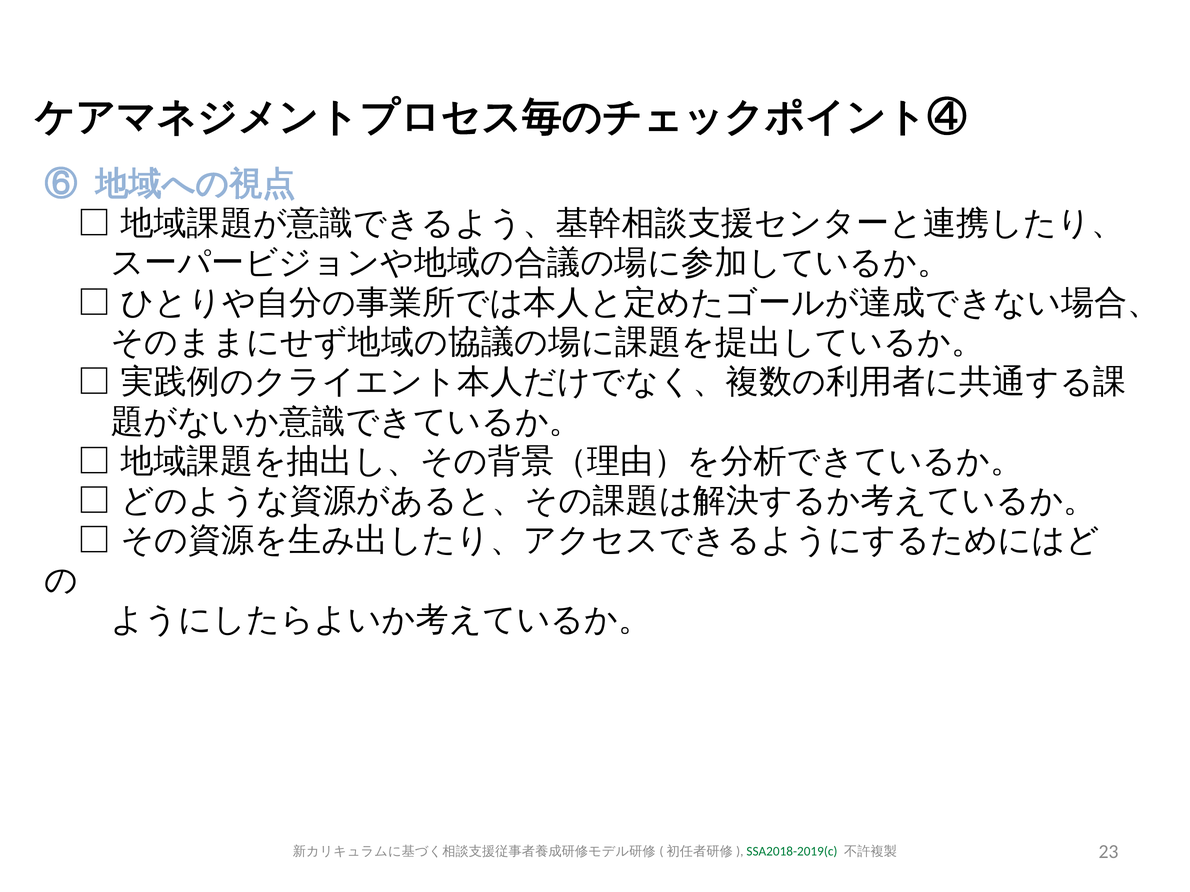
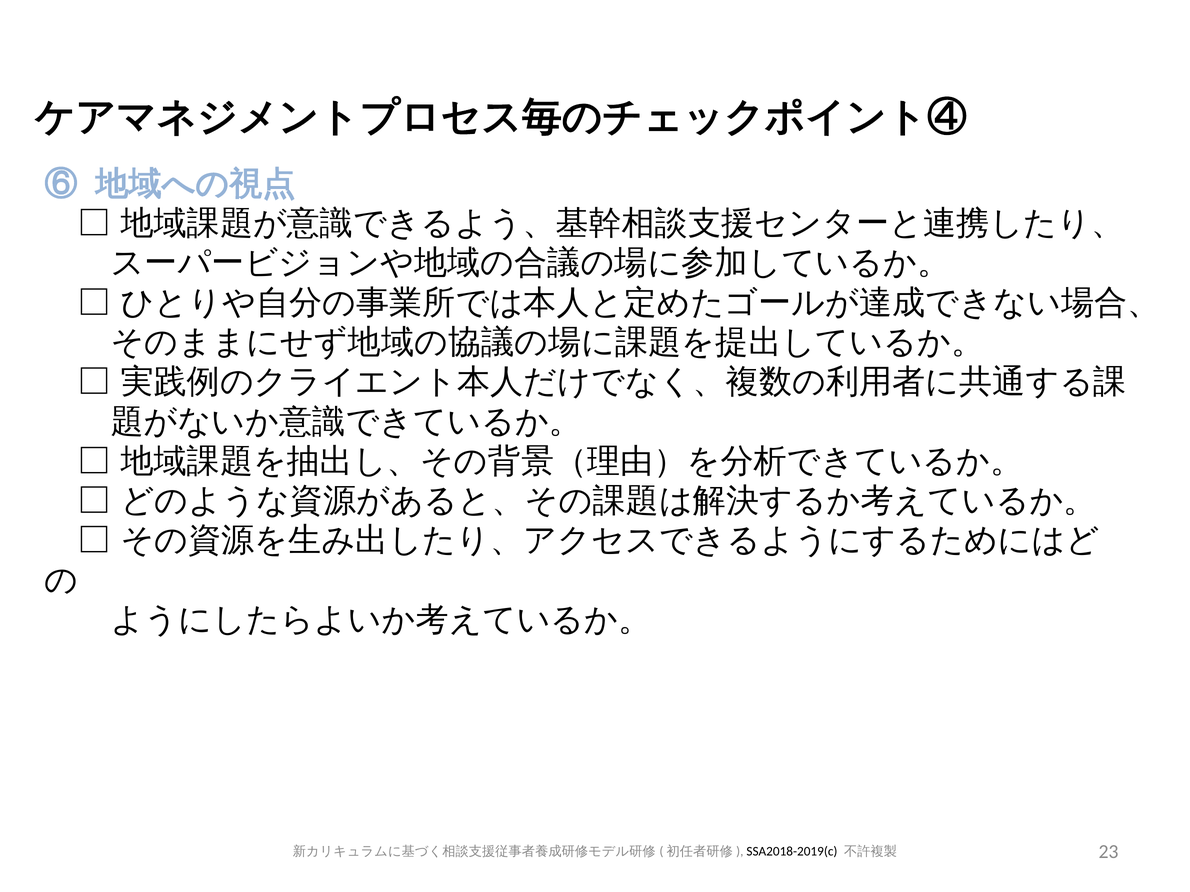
SSA2018-2019(c colour: green -> black (792, 852)
